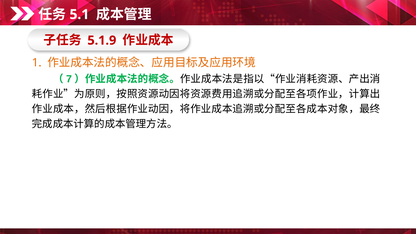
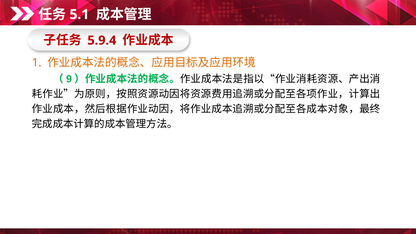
5.1.9: 5.1.9 -> 5.9.4 (102, 40)
7: 7 -> 9 (69, 79)
